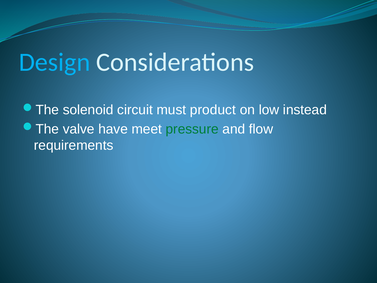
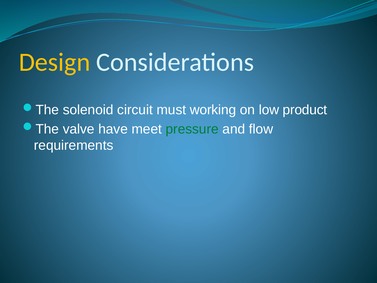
Design colour: light blue -> yellow (55, 62)
product: product -> working (213, 110)
instead: instead -> product (305, 110)
